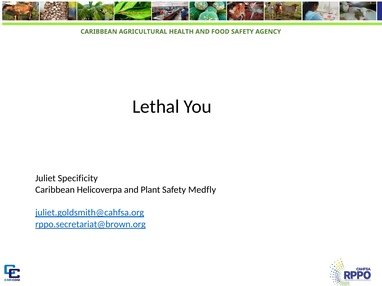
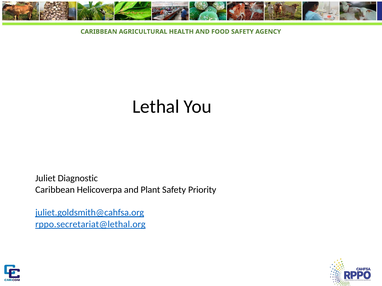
Specificity: Specificity -> Diagnostic (78, 179)
Medfly: Medfly -> Priority (202, 190)
rppo.secretariat@brown.org: rppo.secretariat@brown.org -> rppo.secretariat@lethal.org (90, 225)
